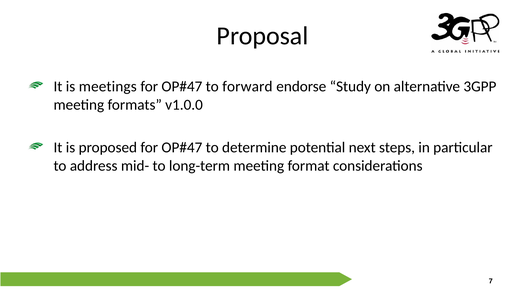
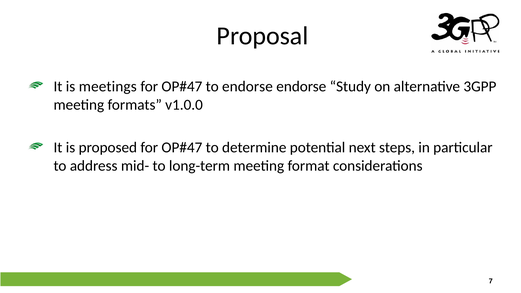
to forward: forward -> endorse (247, 87)
